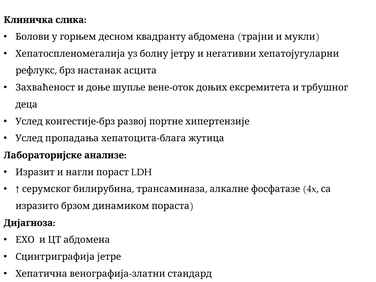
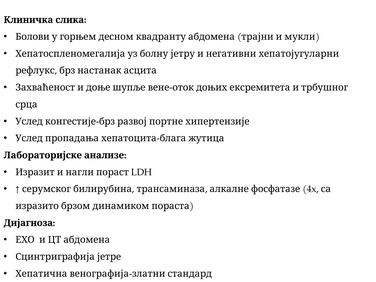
деца: деца -> срца (26, 104)
